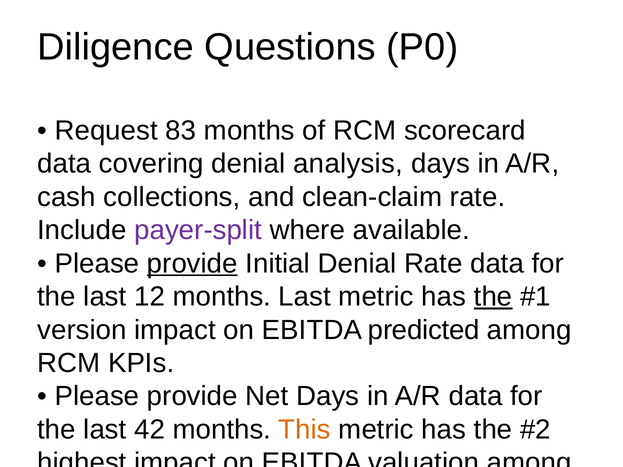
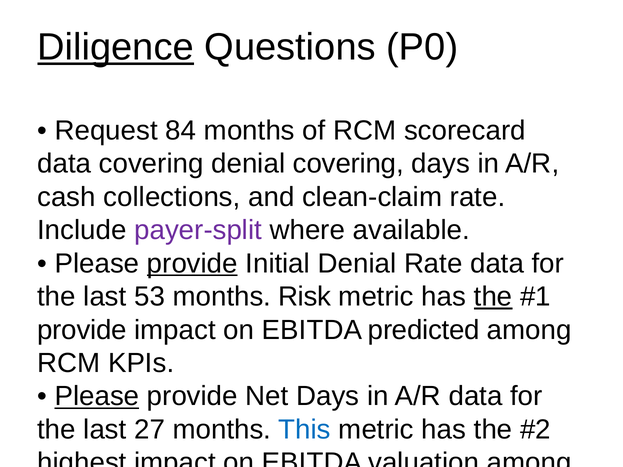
Diligence underline: none -> present (116, 47)
83: 83 -> 84 (181, 131)
denial analysis: analysis -> covering (348, 164)
12: 12 -> 53 (150, 297)
months Last: Last -> Risk (305, 297)
version: version -> provide (82, 330)
Please underline: none -> present (97, 397)
42: 42 -> 27 (150, 430)
This colour: orange -> blue (305, 430)
